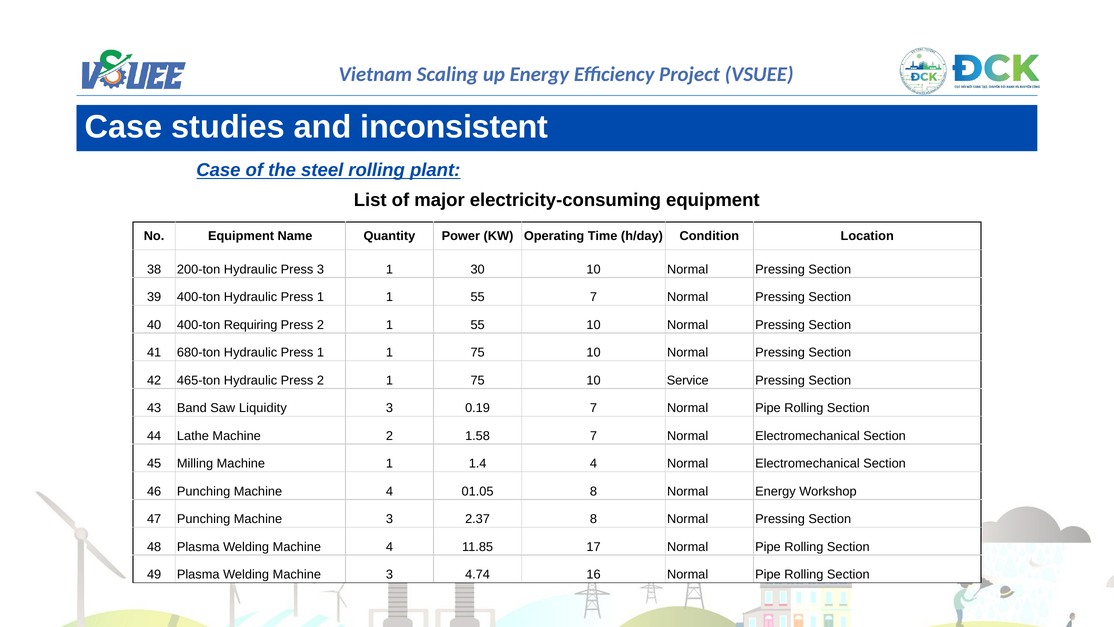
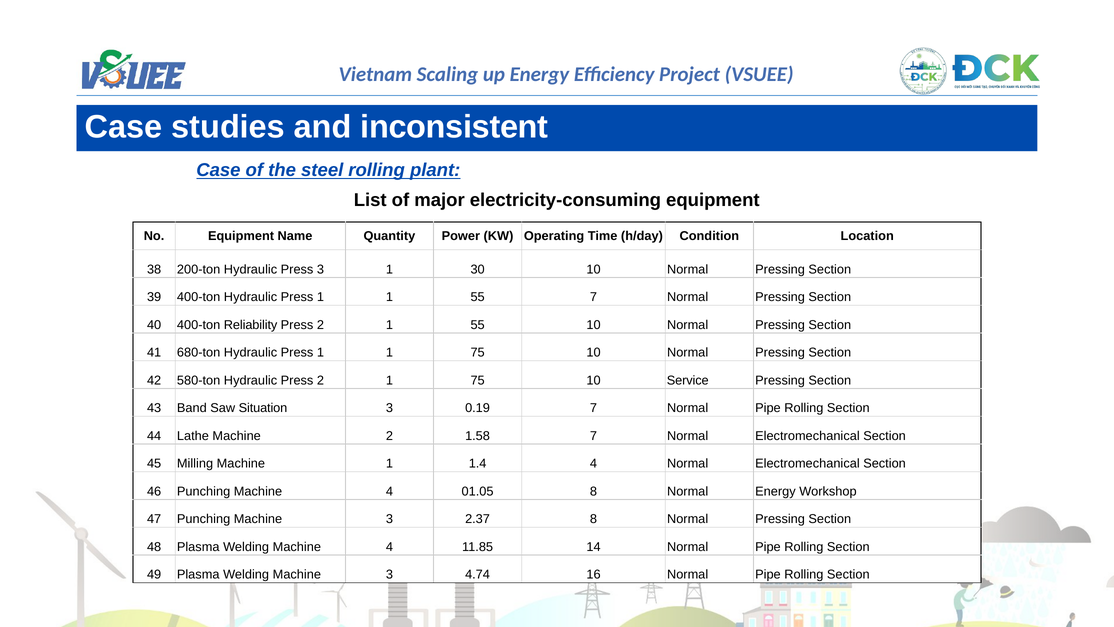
Requiring: Requiring -> Reliability (251, 325)
465-ton: 465-ton -> 580-ton (199, 380)
Liquidity: Liquidity -> Situation (263, 408)
17: 17 -> 14 (594, 547)
